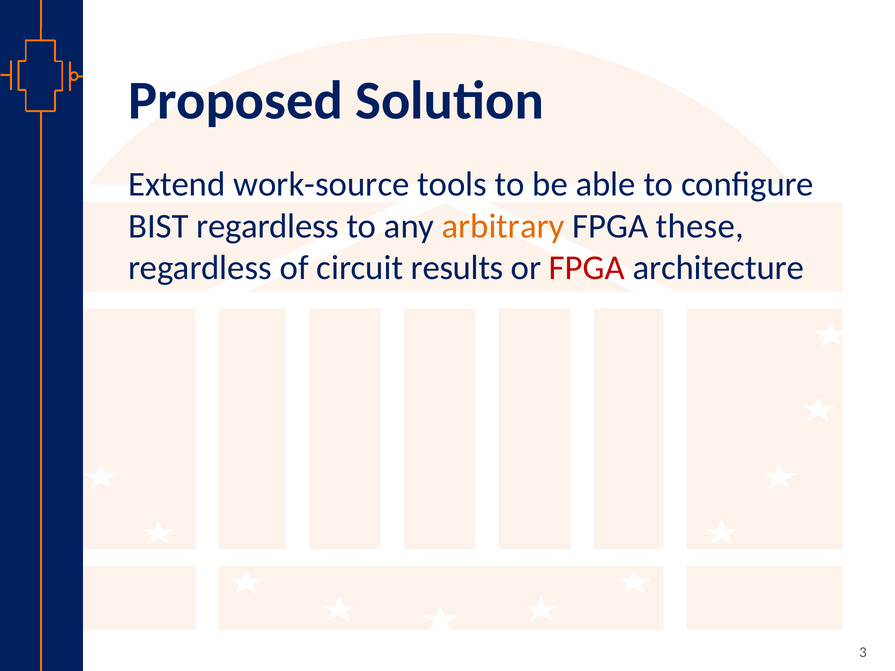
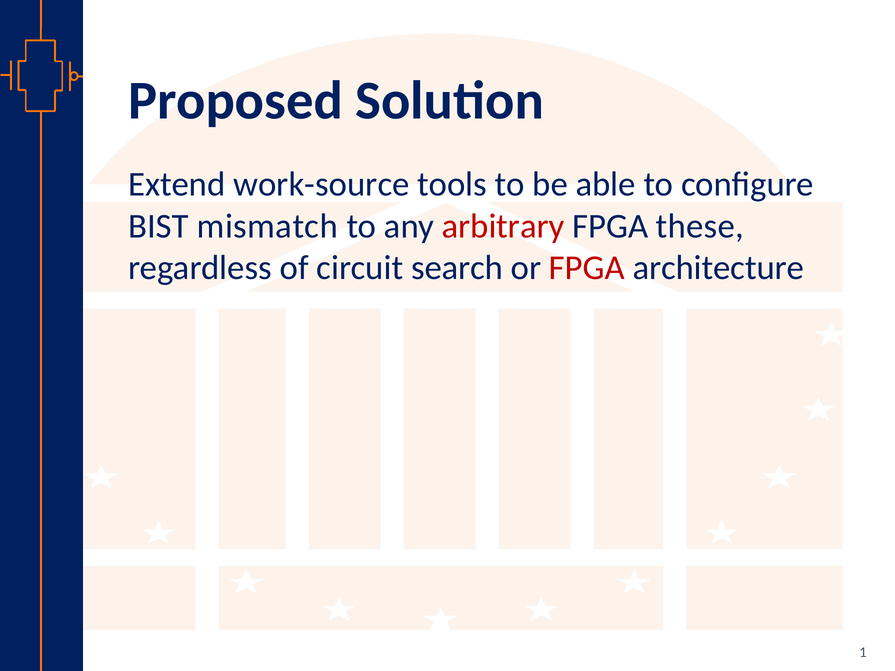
BIST regardless: regardless -> mismatch (267, 226)
arbitrary colour: orange -> red (503, 226)
results: results -> search (457, 268)
3: 3 -> 1 (863, 653)
